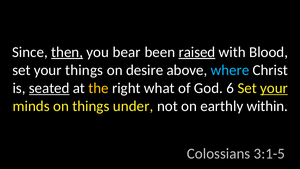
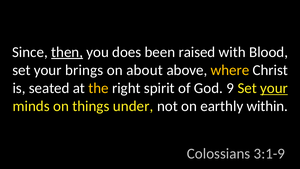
bear: bear -> does (127, 52)
raised underline: present -> none (197, 52)
your things: things -> brings (84, 70)
desire: desire -> about (145, 70)
where colour: light blue -> yellow (230, 70)
seated underline: present -> none (49, 88)
what: what -> spirit (159, 88)
6: 6 -> 9 (230, 88)
3:1-5: 3:1-5 -> 3:1-9 (269, 153)
